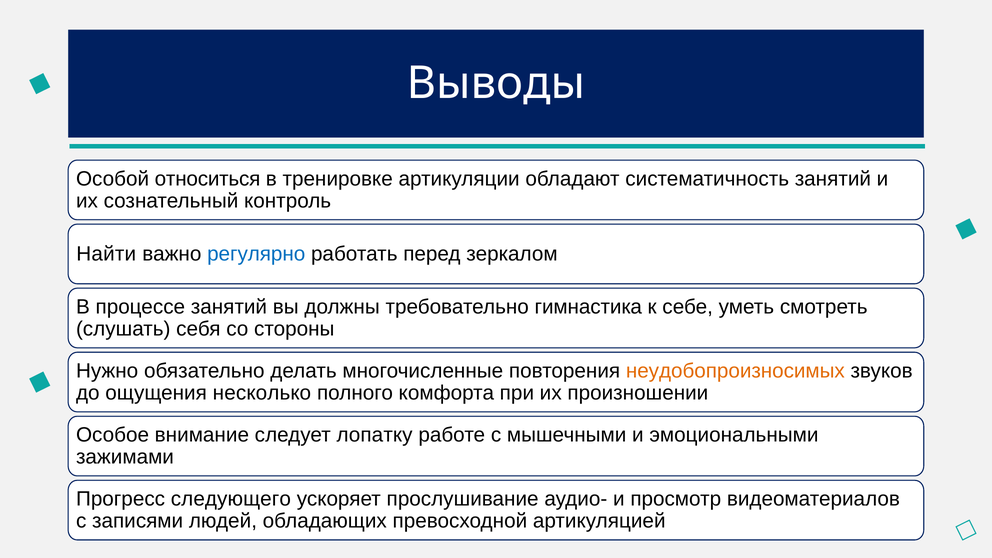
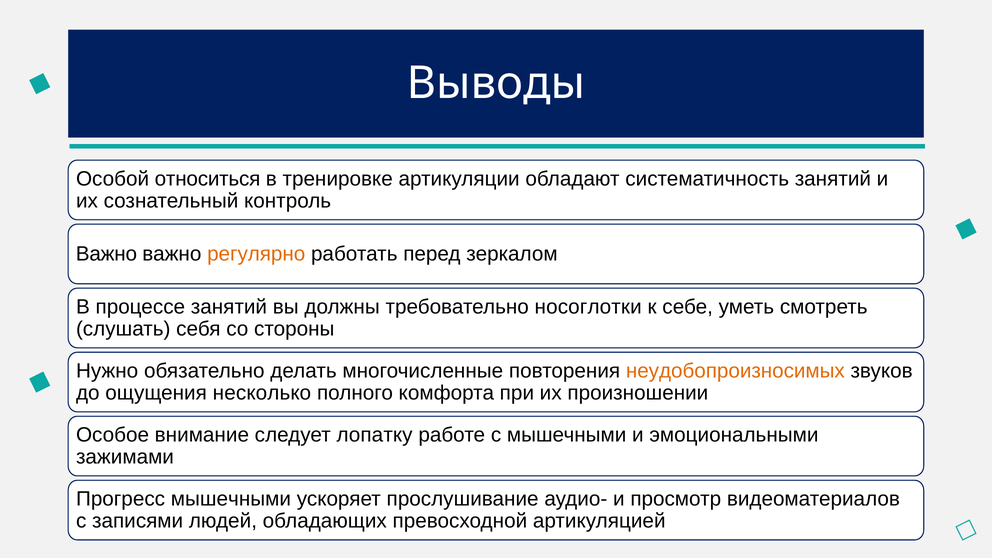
Найти: Найти -> Важно (106, 254)
регулярно colour: blue -> orange (256, 254)
гимнастика: гимнастика -> носоглотки (588, 307)
Прогресс следующего: следующего -> мышечными (231, 499)
